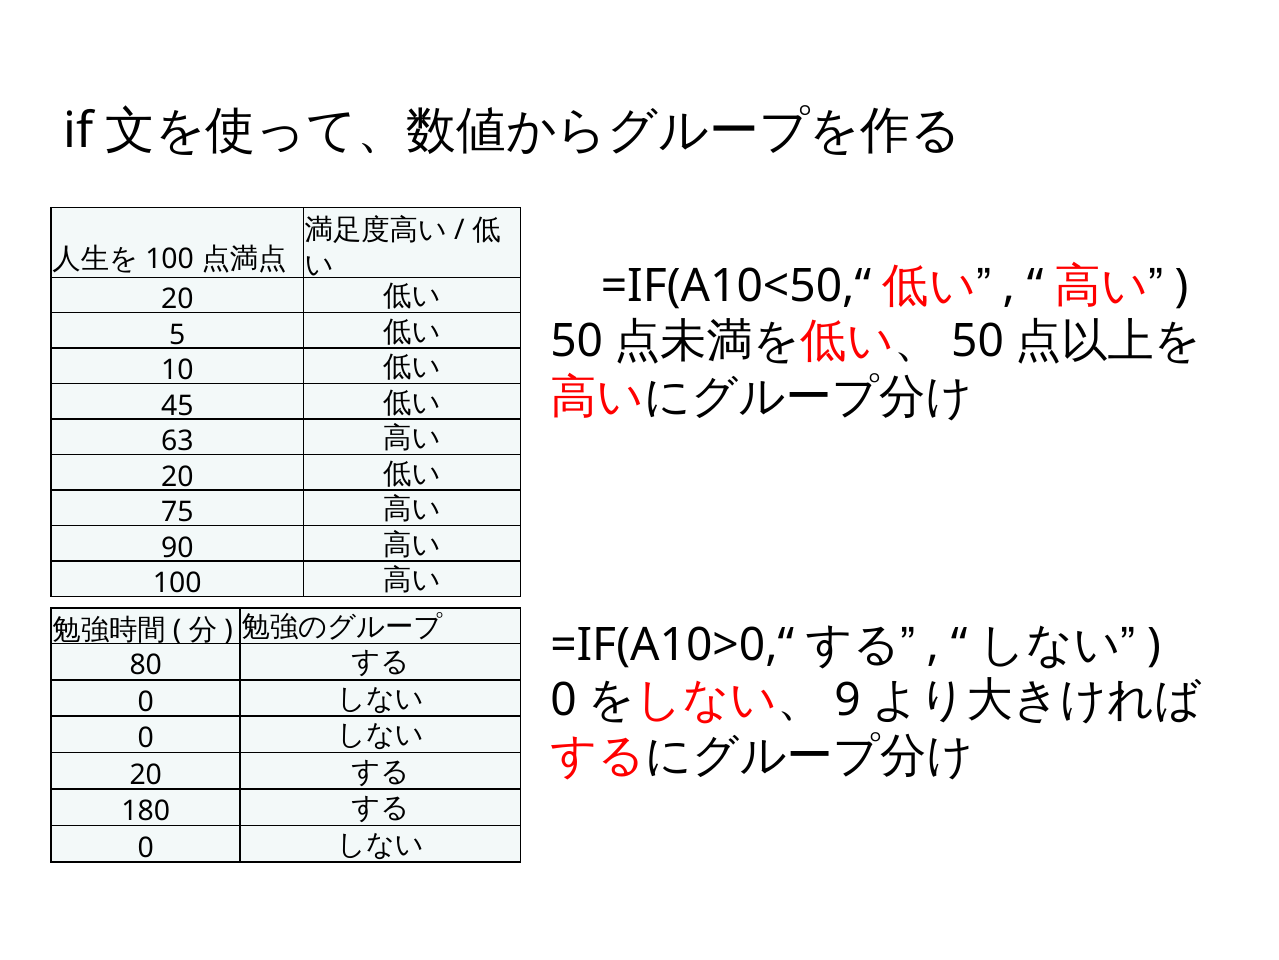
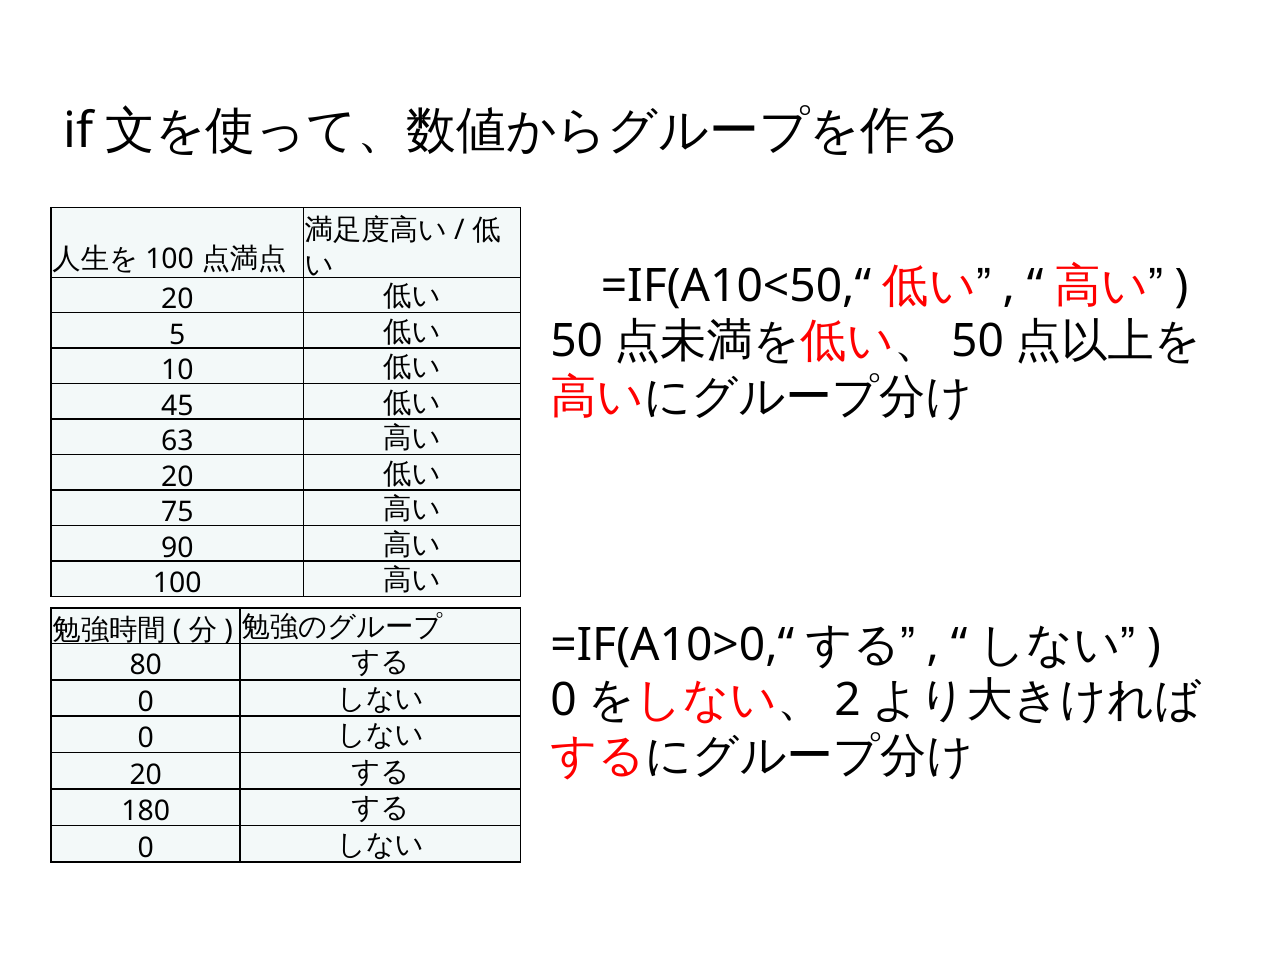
9: 9 -> 2 (848, 700)
